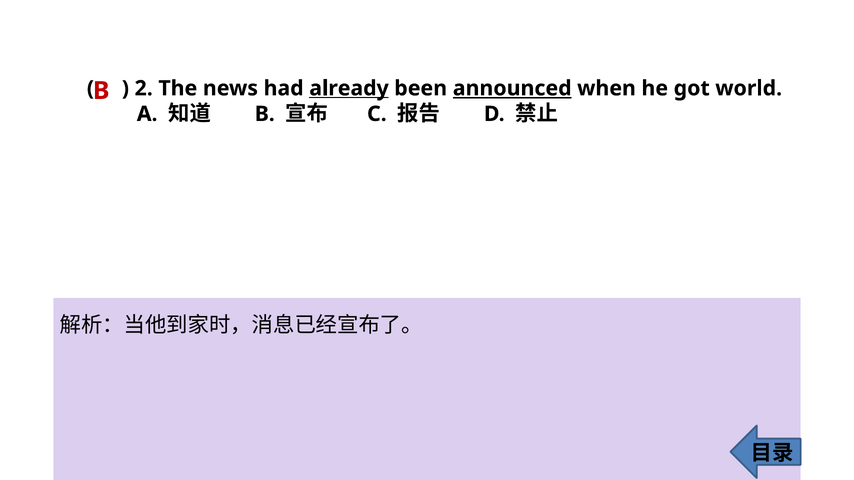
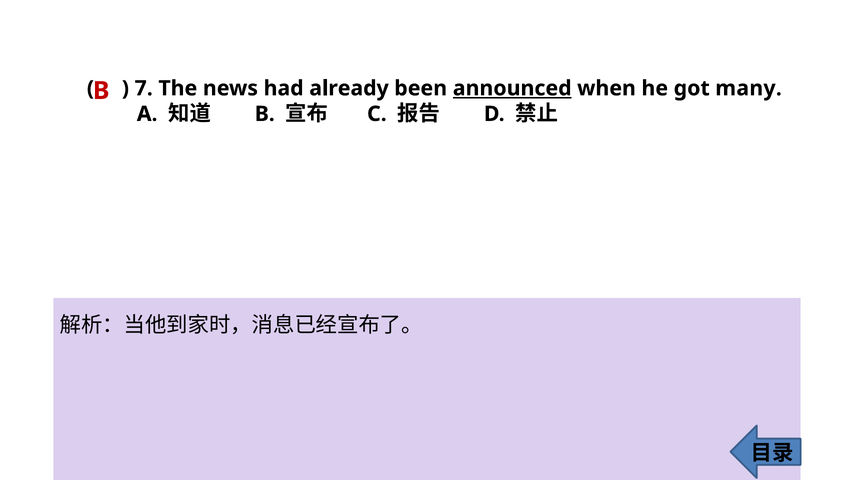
2: 2 -> 7 (144, 88)
already underline: present -> none (349, 88)
world: world -> many (749, 88)
